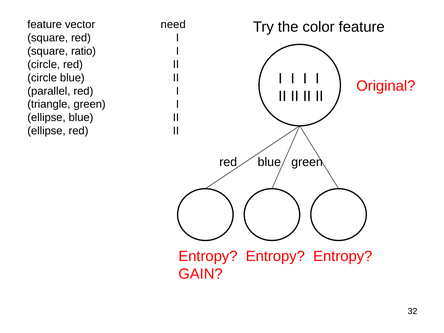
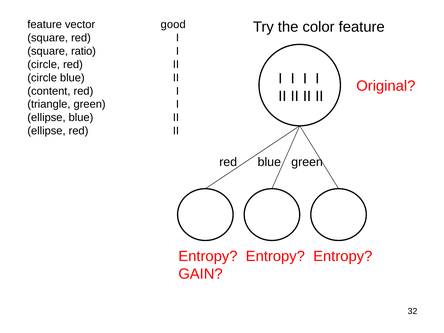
need: need -> good (173, 24)
parallel: parallel -> content (49, 91)
